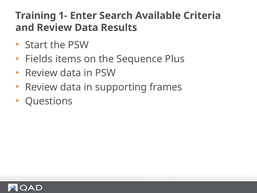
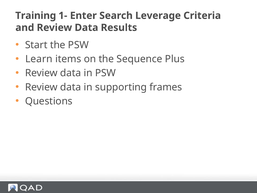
Available: Available -> Leverage (158, 16)
Fields: Fields -> Learn (39, 59)
